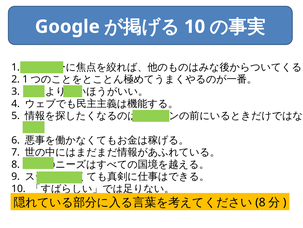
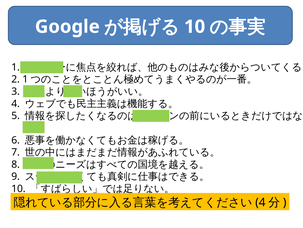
8: 8 -> 4 (260, 202)
